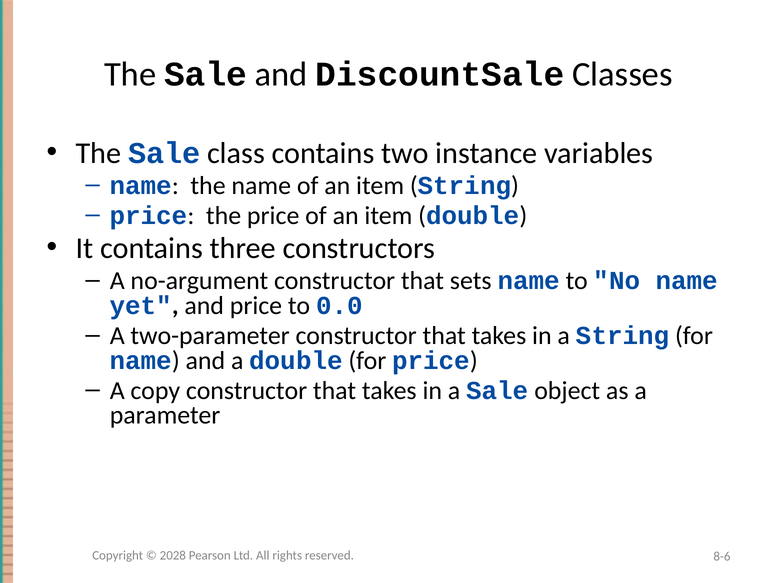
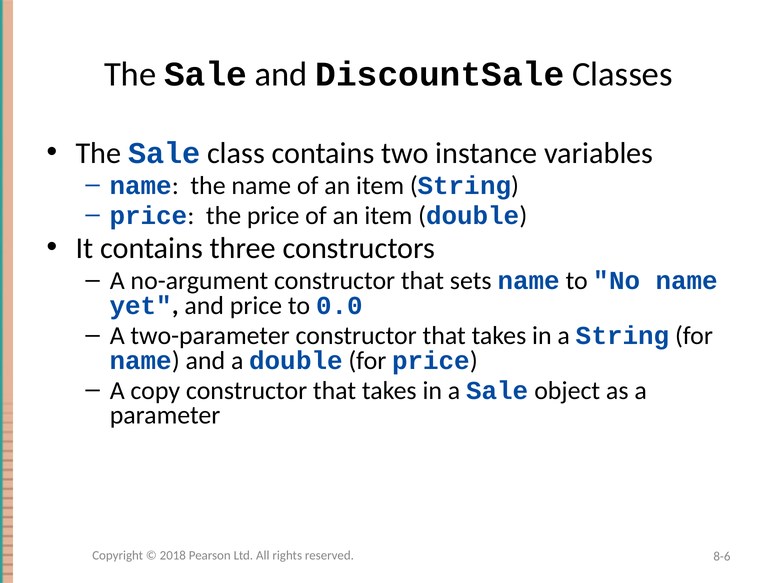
2028: 2028 -> 2018 (173, 555)
